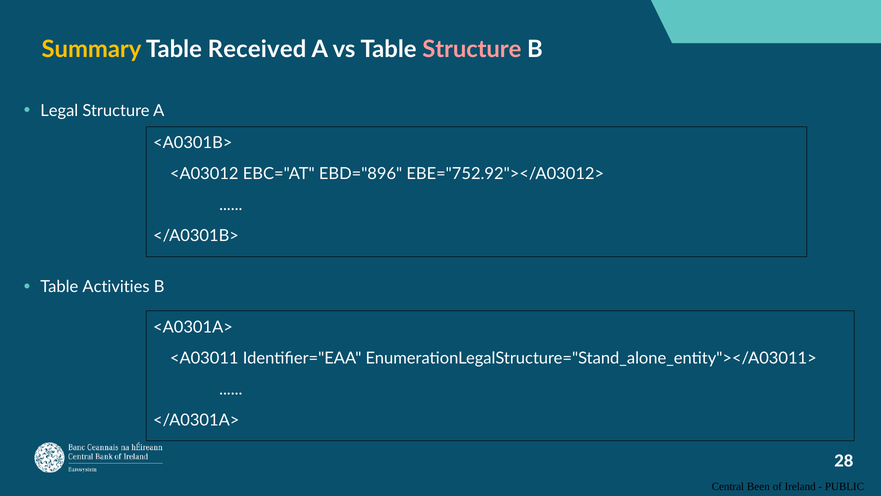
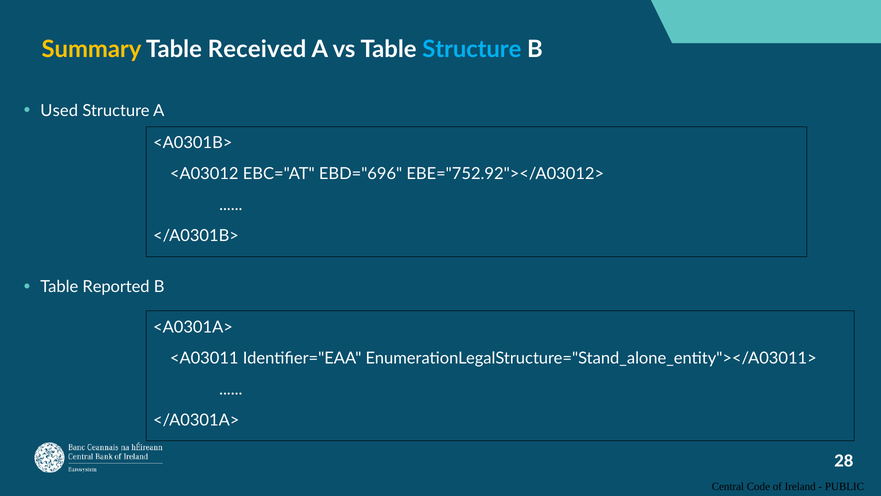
Structure colour: pink -> light blue (472, 50)
Legal: Legal -> Used (59, 111)
EBD="896: EBD="896 -> EBD="696 (361, 174)
Activities: Activities -> Reported (116, 287)
Been: Been -> Code (758, 486)
